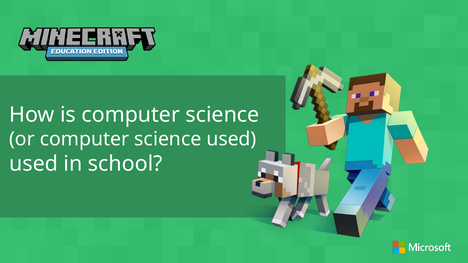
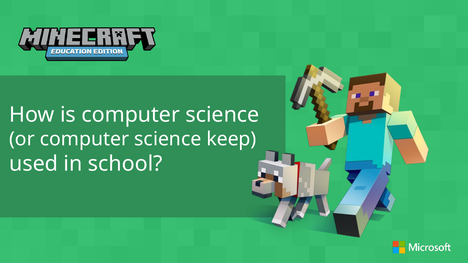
science used: used -> keep (231, 139)
